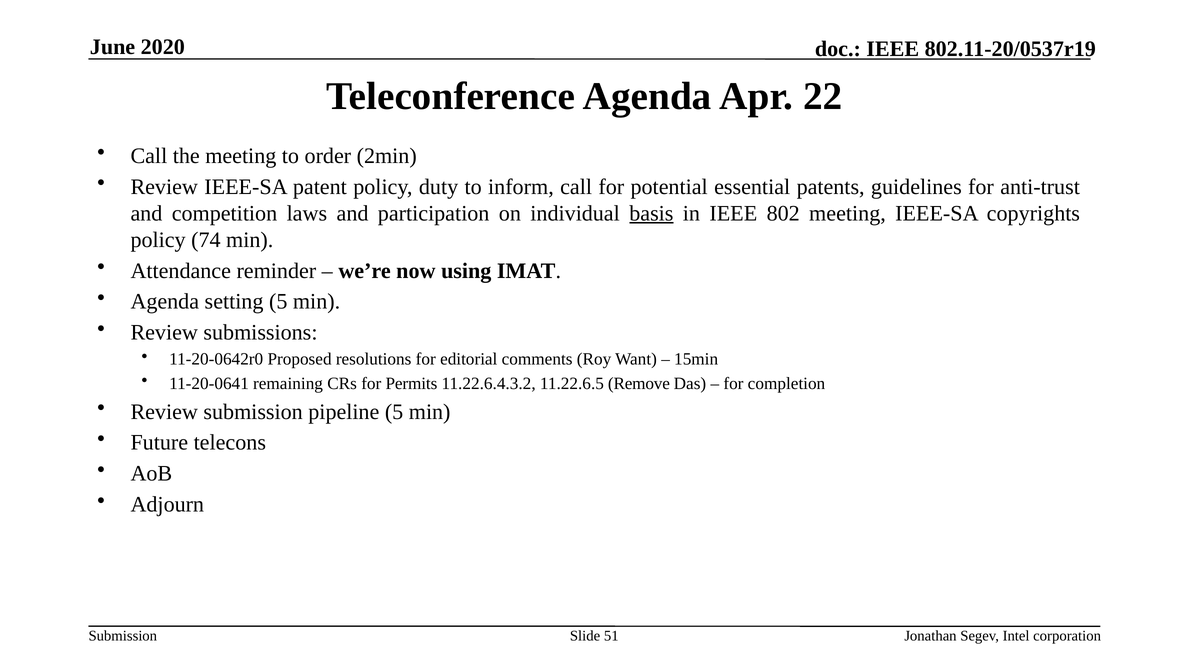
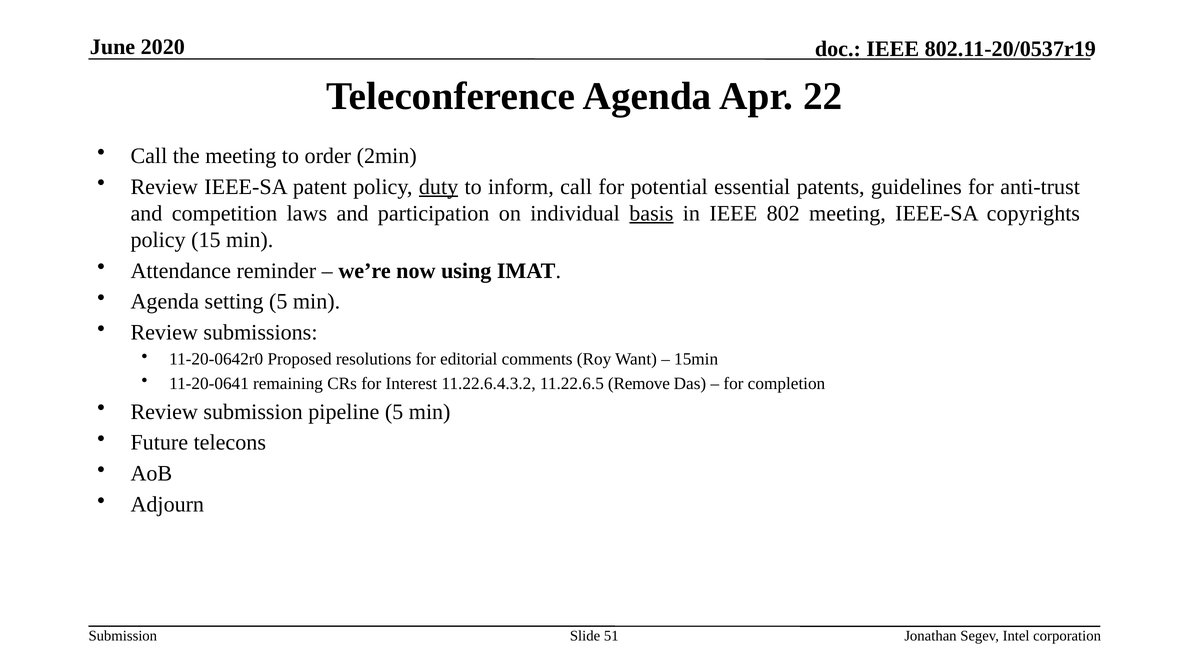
duty underline: none -> present (439, 187)
74: 74 -> 15 (206, 240)
Permits: Permits -> Interest (411, 383)
